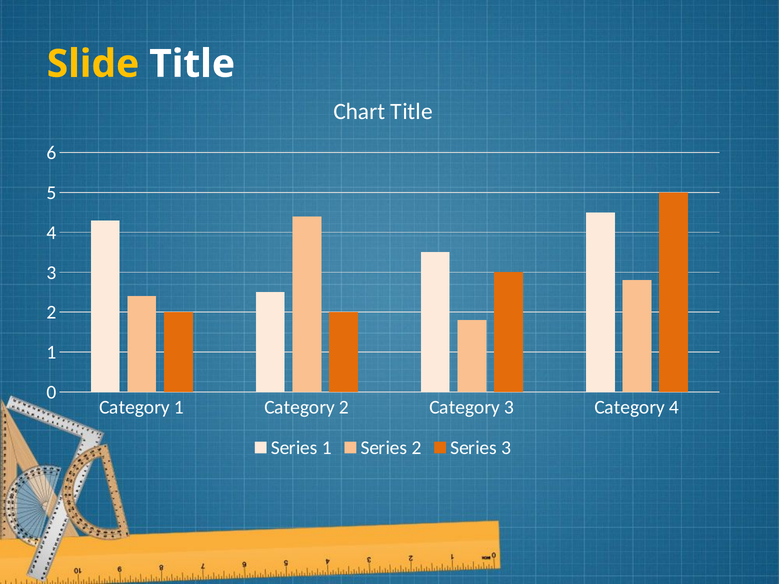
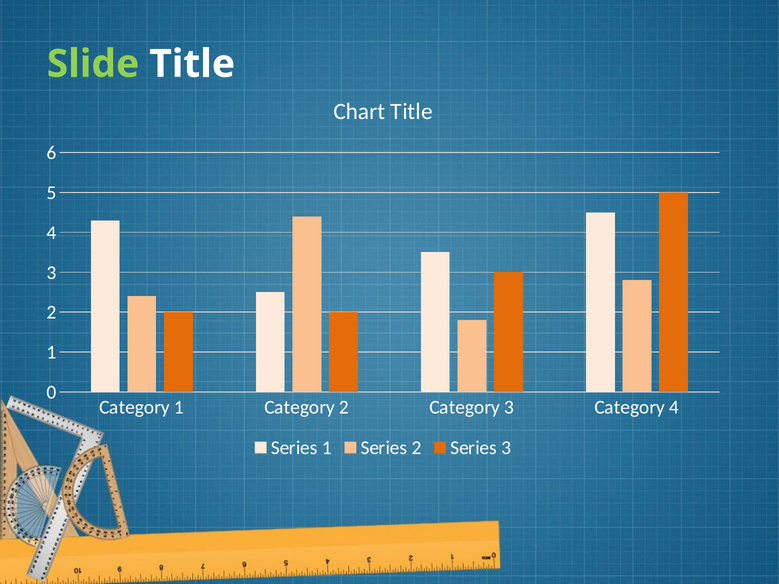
Slide colour: yellow -> light green (93, 64)
